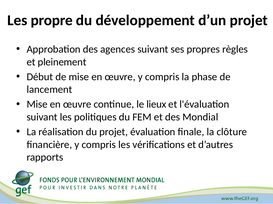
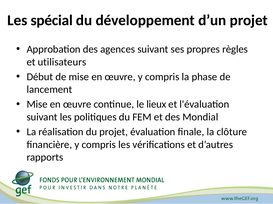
propre: propre -> spécial (52, 20)
pleinement: pleinement -> utilisateurs (62, 62)
